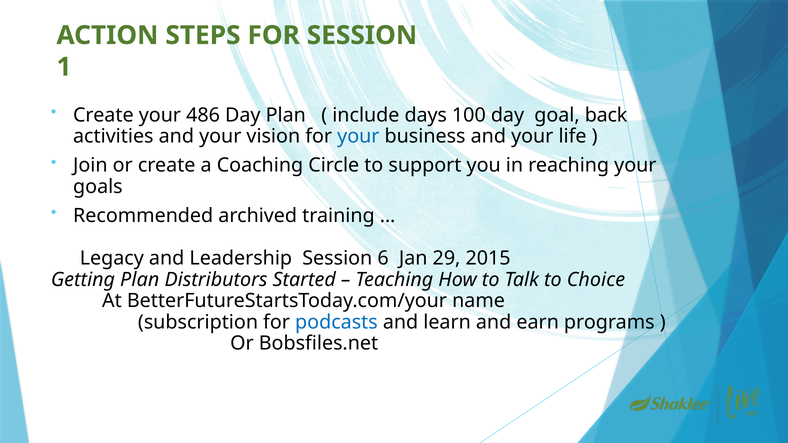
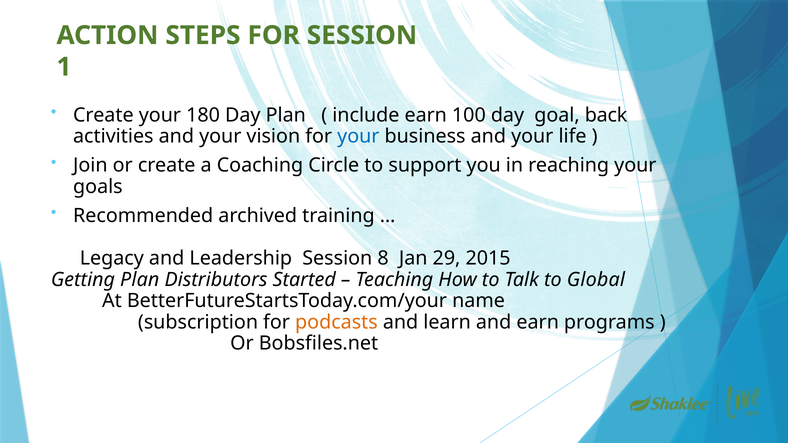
486: 486 -> 180 (203, 115)
include days: days -> earn (426, 115)
6: 6 -> 8 (383, 258)
Choice: Choice -> Global (596, 280)
podcasts colour: blue -> orange (336, 322)
